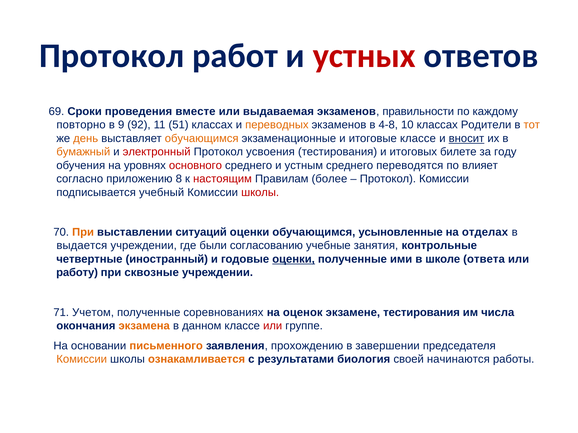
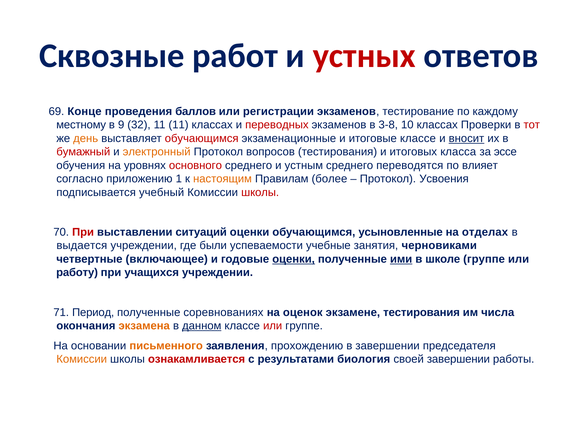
Протокол: Протокол -> Сквозные (112, 56)
Сроки: Сроки -> Конце (85, 112)
вместе: вместе -> баллов (196, 112)
выдаваемая: выдаваемая -> регистрации (278, 112)
правильности: правильности -> тестирование (418, 112)
повторно: повторно -> местному (81, 125)
92: 92 -> 32 (139, 125)
11 51: 51 -> 11 (179, 125)
переводных colour: orange -> red (277, 125)
4-8: 4-8 -> 3-8 (388, 125)
Родители: Родители -> Проверки (486, 125)
тот colour: orange -> red (532, 125)
обучающимся colour: orange -> red (202, 139)
бумажный colour: orange -> red (83, 152)
электронный colour: red -> orange (157, 152)
усвоения: усвоения -> вопросов (270, 152)
билете: билете -> класса (458, 152)
году: году -> эссе (505, 152)
8: 8 -> 1 (179, 179)
настоящим colour: red -> orange (222, 179)
Протокол Комиссии: Комиссии -> Усвоения (444, 179)
При colour: orange -> red (83, 232)
согласованию: согласованию -> успеваемости (266, 246)
контрольные: контрольные -> черновиками (439, 246)
иностранный: иностранный -> включающее (167, 259)
ими underline: none -> present (401, 259)
школе ответа: ответа -> группе (484, 259)
сквозные: сквозные -> учащихся (152, 273)
Учетом: Учетом -> Период (93, 313)
данном underline: none -> present (202, 326)
ознакамливается colour: orange -> red (197, 360)
своей начинаются: начинаются -> завершении (458, 360)
